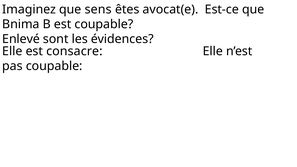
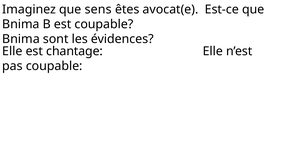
Enlevé: Enlevé -> Bnima (21, 39)
consacre: consacre -> chantage (75, 51)
